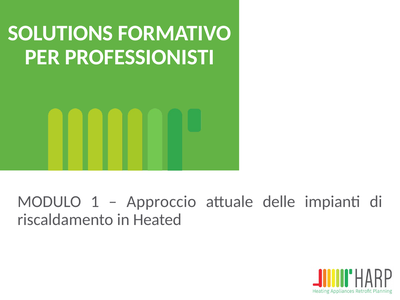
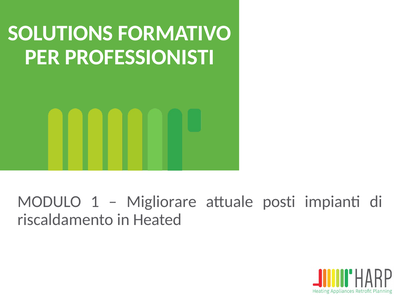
Approccio: Approccio -> Migliorare (162, 202)
delle: delle -> posti (279, 202)
